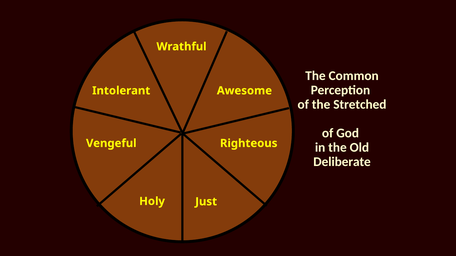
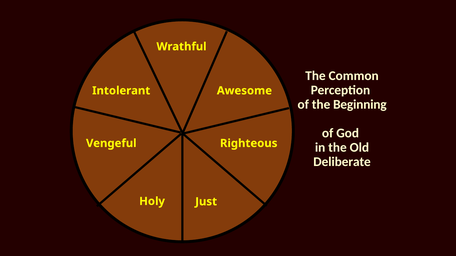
Stretched: Stretched -> Beginning (360, 105)
